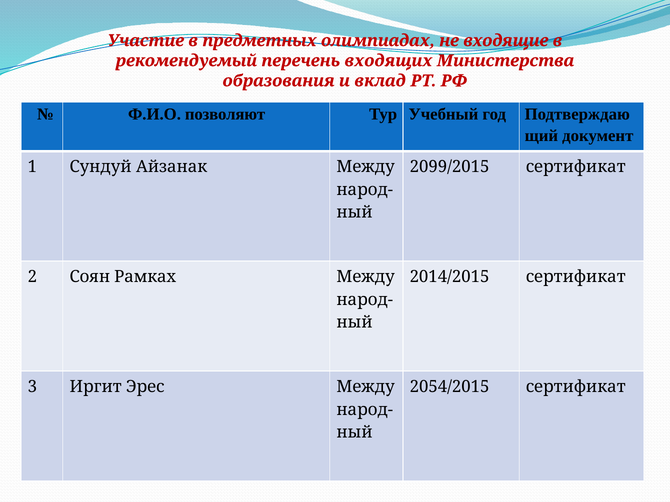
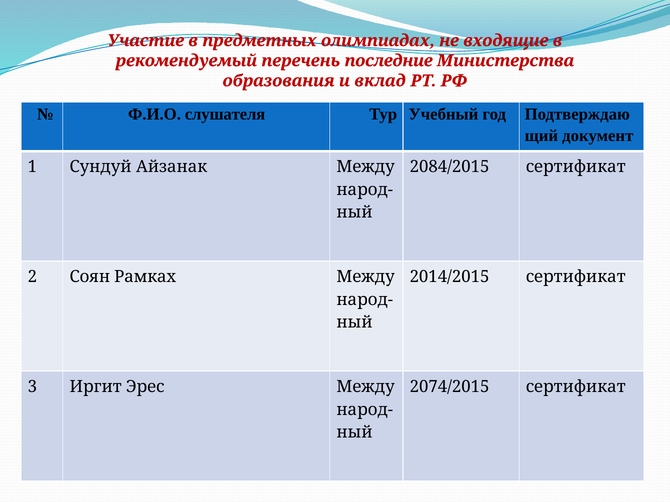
входящих: входящих -> последние (389, 61)
позволяют: позволяют -> слушателя (225, 115)
2099/2015: 2099/2015 -> 2084/2015 (450, 167)
2054/2015: 2054/2015 -> 2074/2015 (450, 387)
